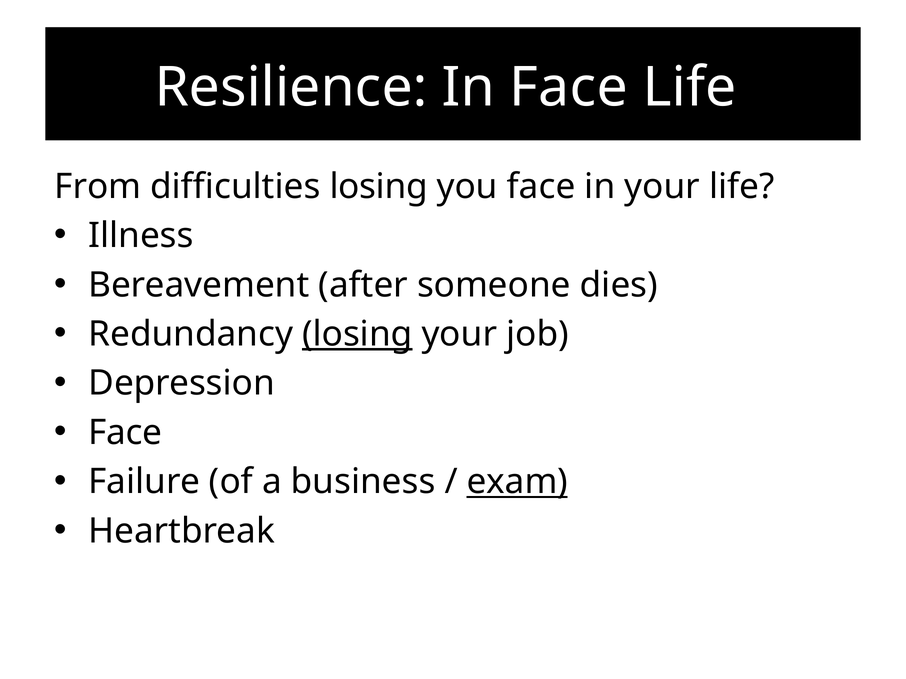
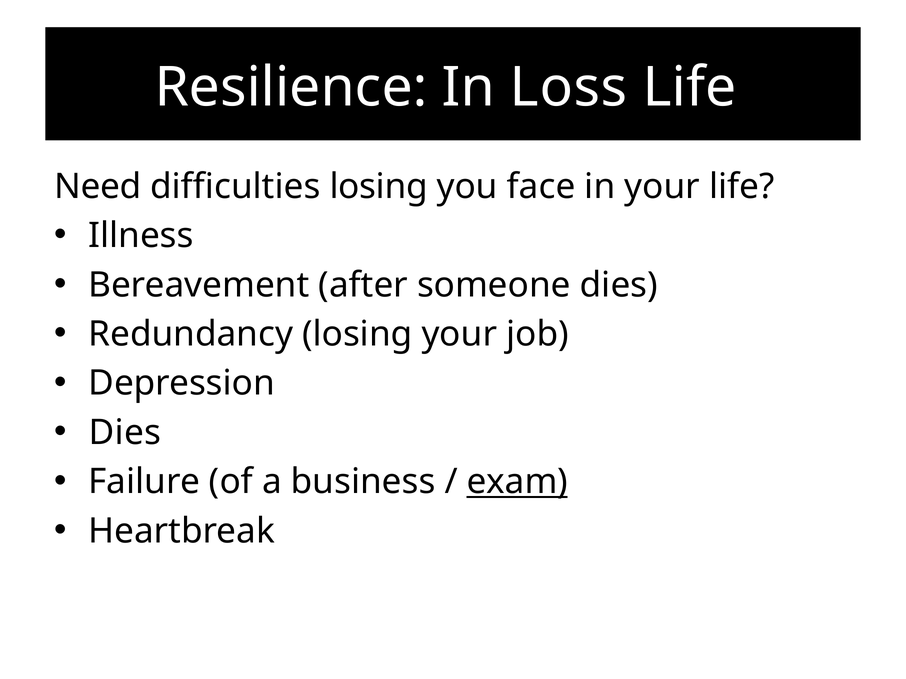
In Face: Face -> Loss (569, 88)
From: From -> Need (98, 187)
losing underline: present -> none (357, 334)
Face: Face -> Dies (125, 433)
